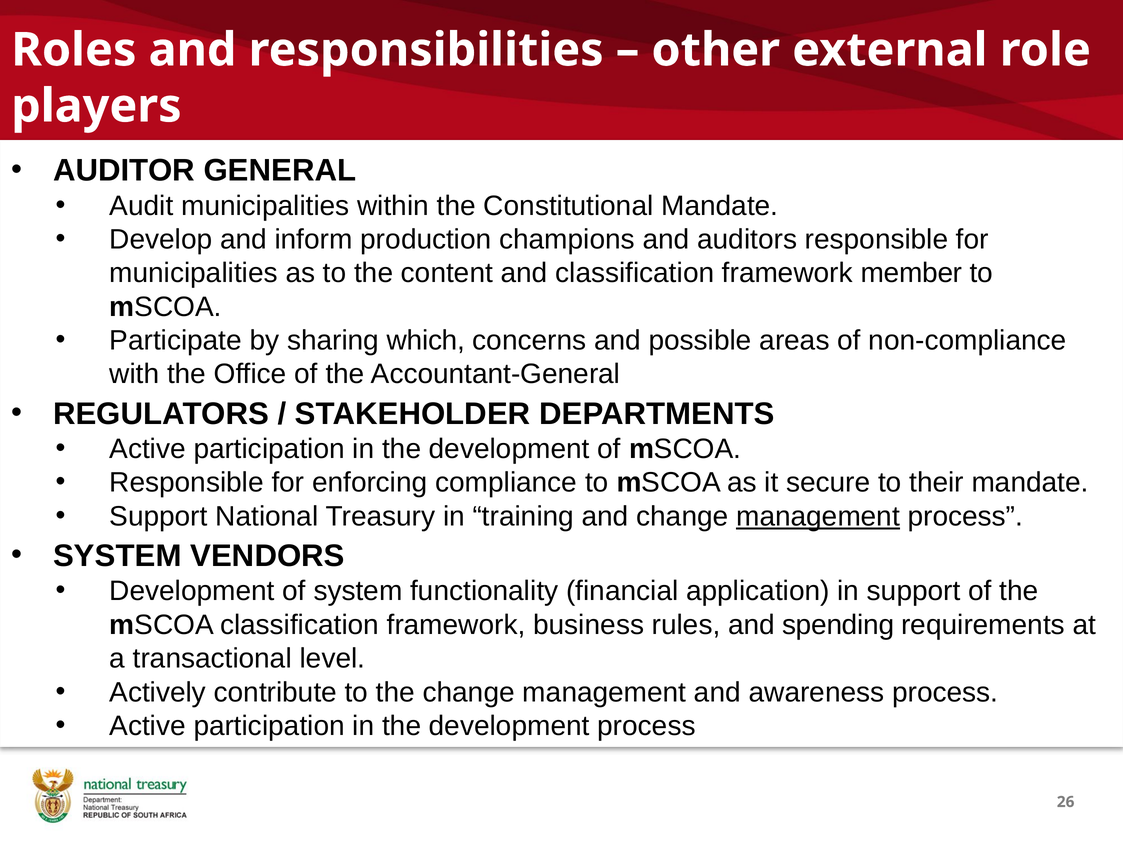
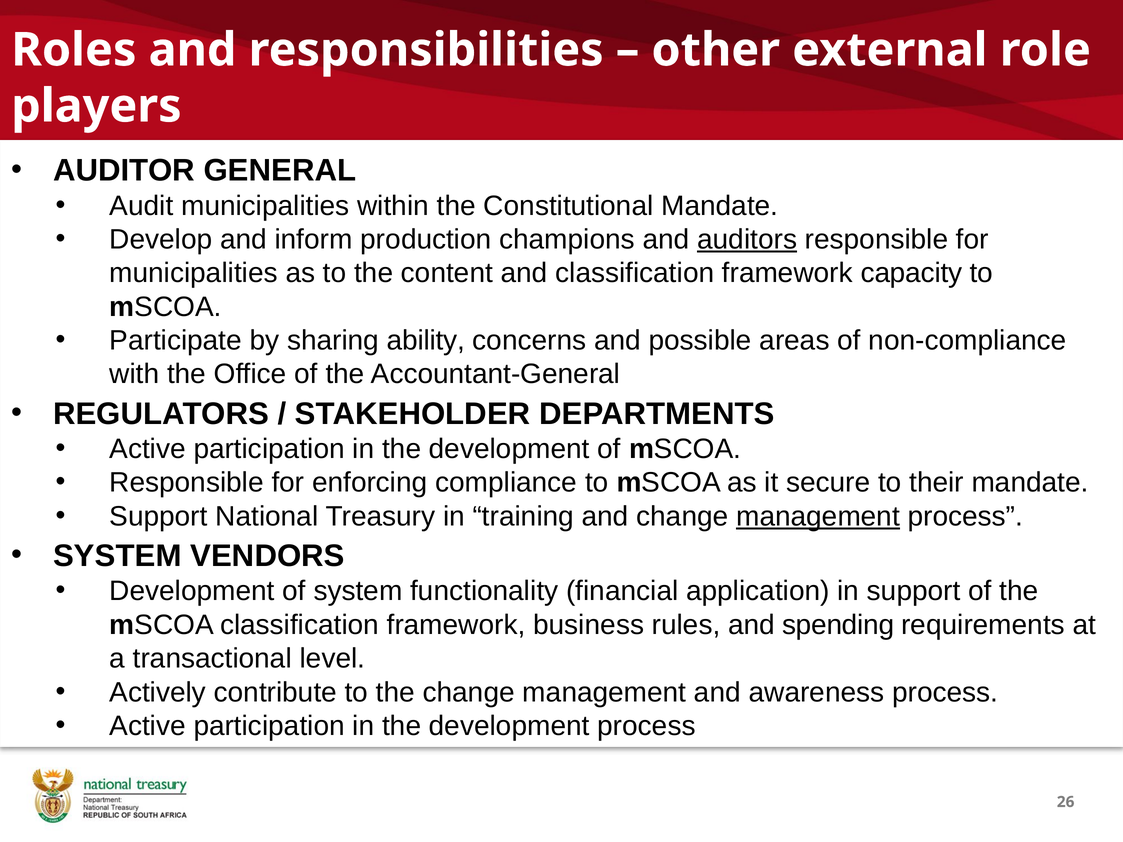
auditors underline: none -> present (747, 240)
member: member -> capacity (911, 273)
which: which -> ability (426, 341)
